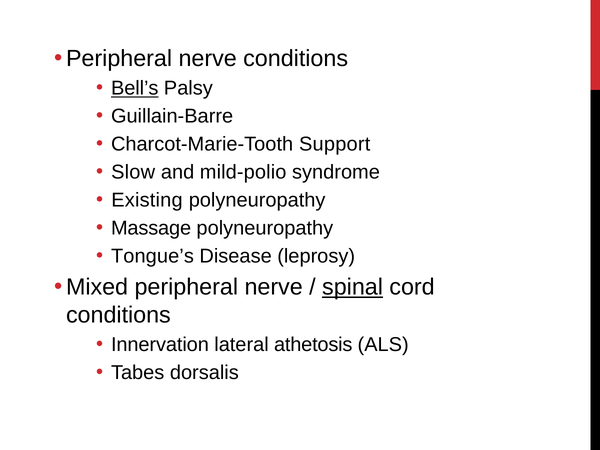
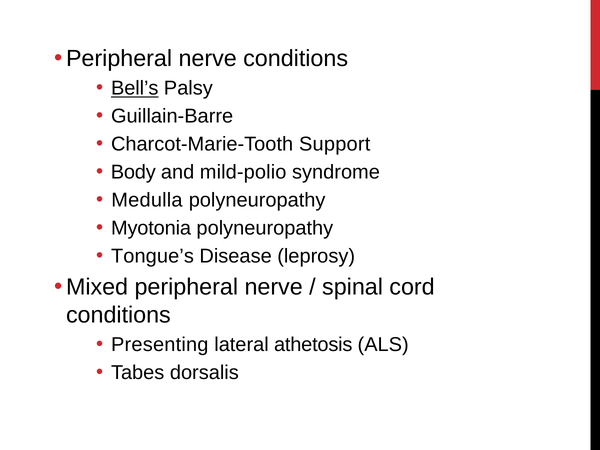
Slow: Slow -> Body (133, 172)
Existing: Existing -> Medulla (147, 200)
Massage: Massage -> Myotonia (151, 228)
spinal underline: present -> none (353, 287)
Innervation: Innervation -> Presenting (160, 345)
